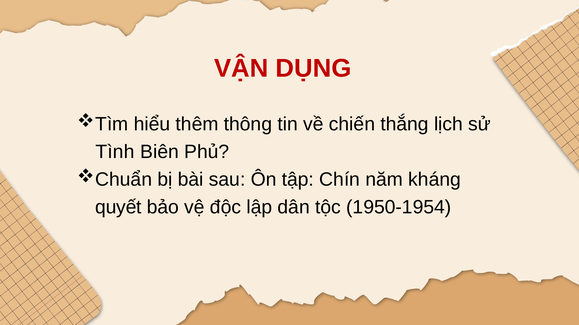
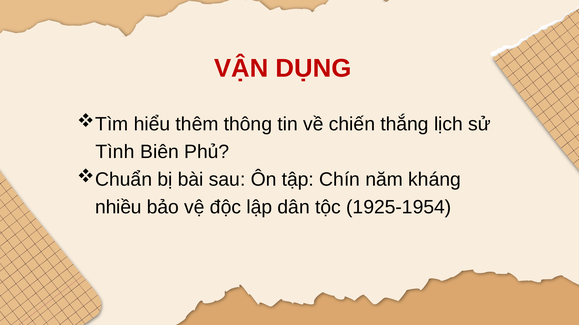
quyết: quyết -> nhiều (118, 208)
1950-1954: 1950-1954 -> 1925-1954 (399, 208)
